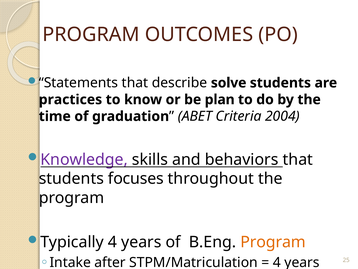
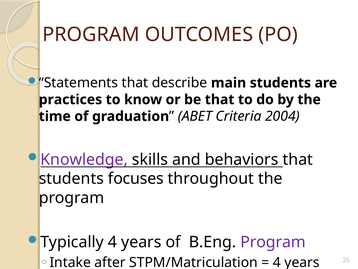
solve: solve -> main (229, 83)
be plan: plan -> that (220, 99)
Program colour: orange -> purple (273, 242)
